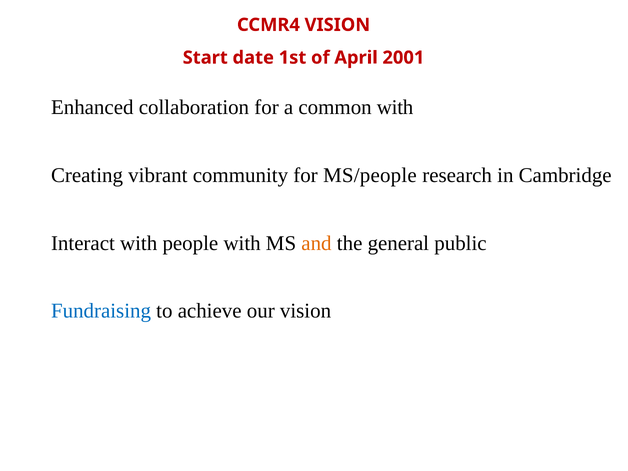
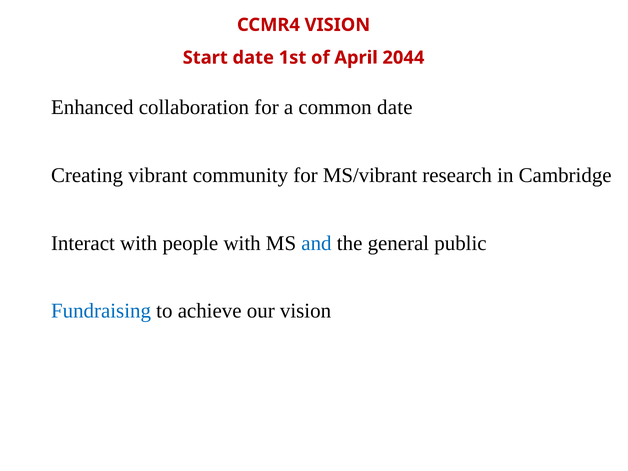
2001: 2001 -> 2044 (403, 58)
common with: with -> date (395, 108)
MS/people: MS/people -> MS/vibrant (370, 175)
and colour: orange -> blue (316, 243)
